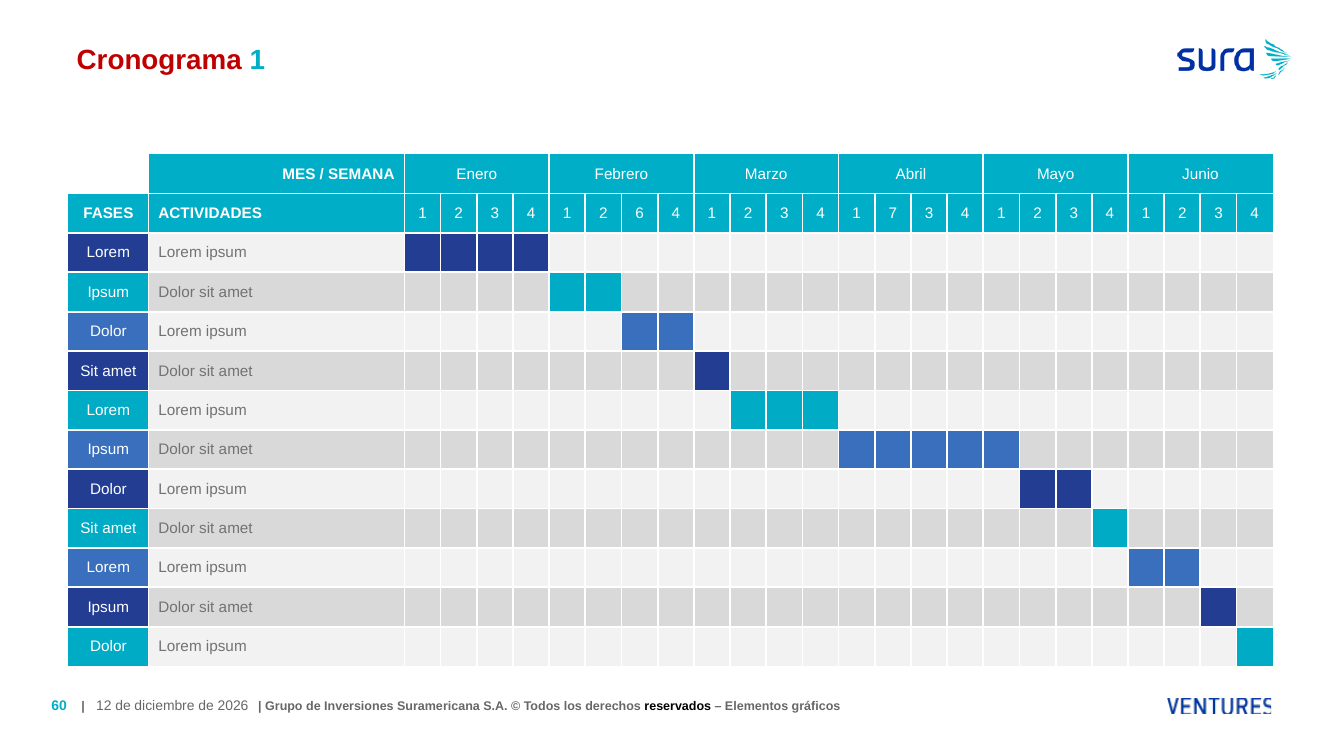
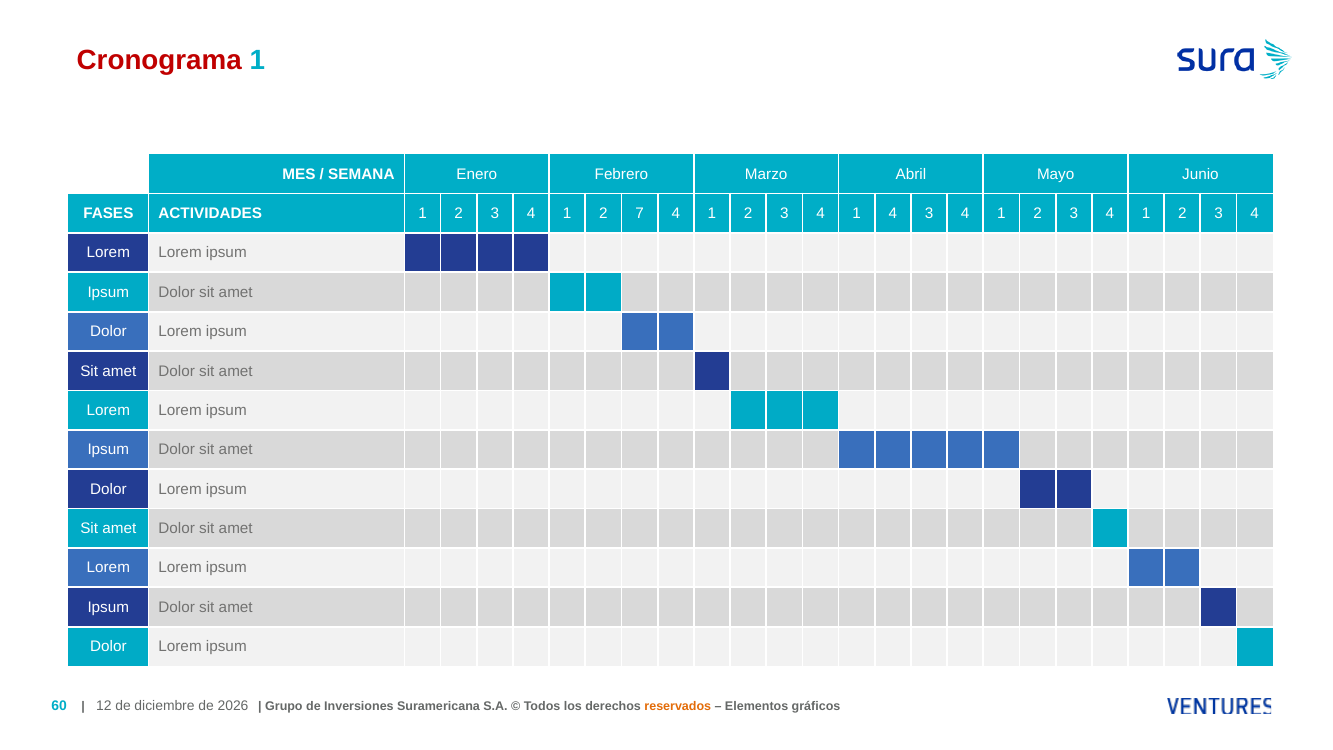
6: 6 -> 7 (640, 214)
1 7: 7 -> 4 (893, 214)
reservados colour: black -> orange (678, 707)
